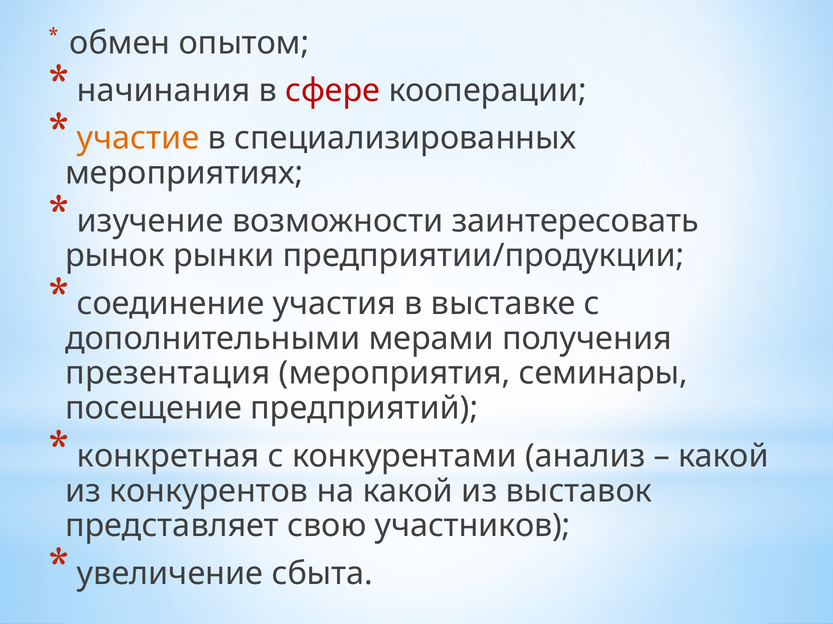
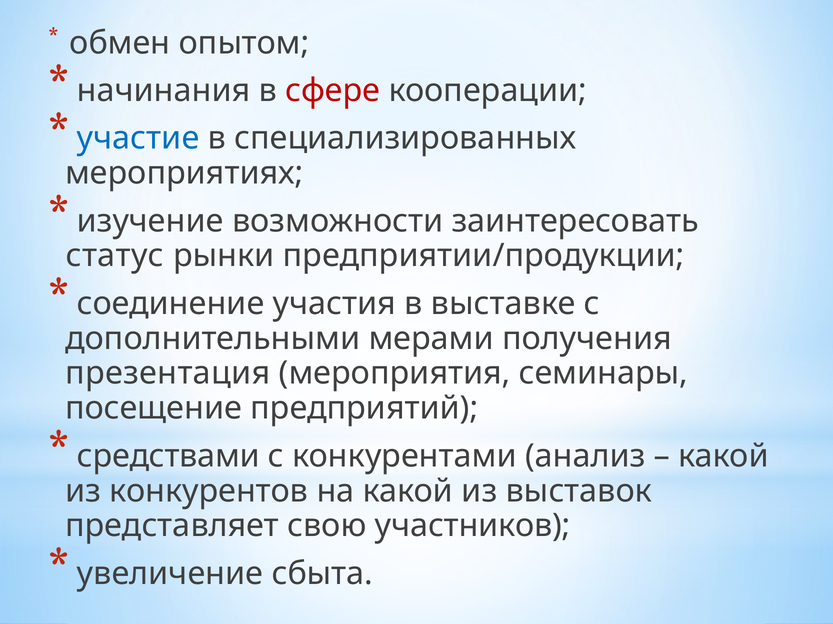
участие colour: orange -> blue (138, 138)
рынок: рынок -> статус (115, 256)
конкретная: конкретная -> средствами (168, 456)
